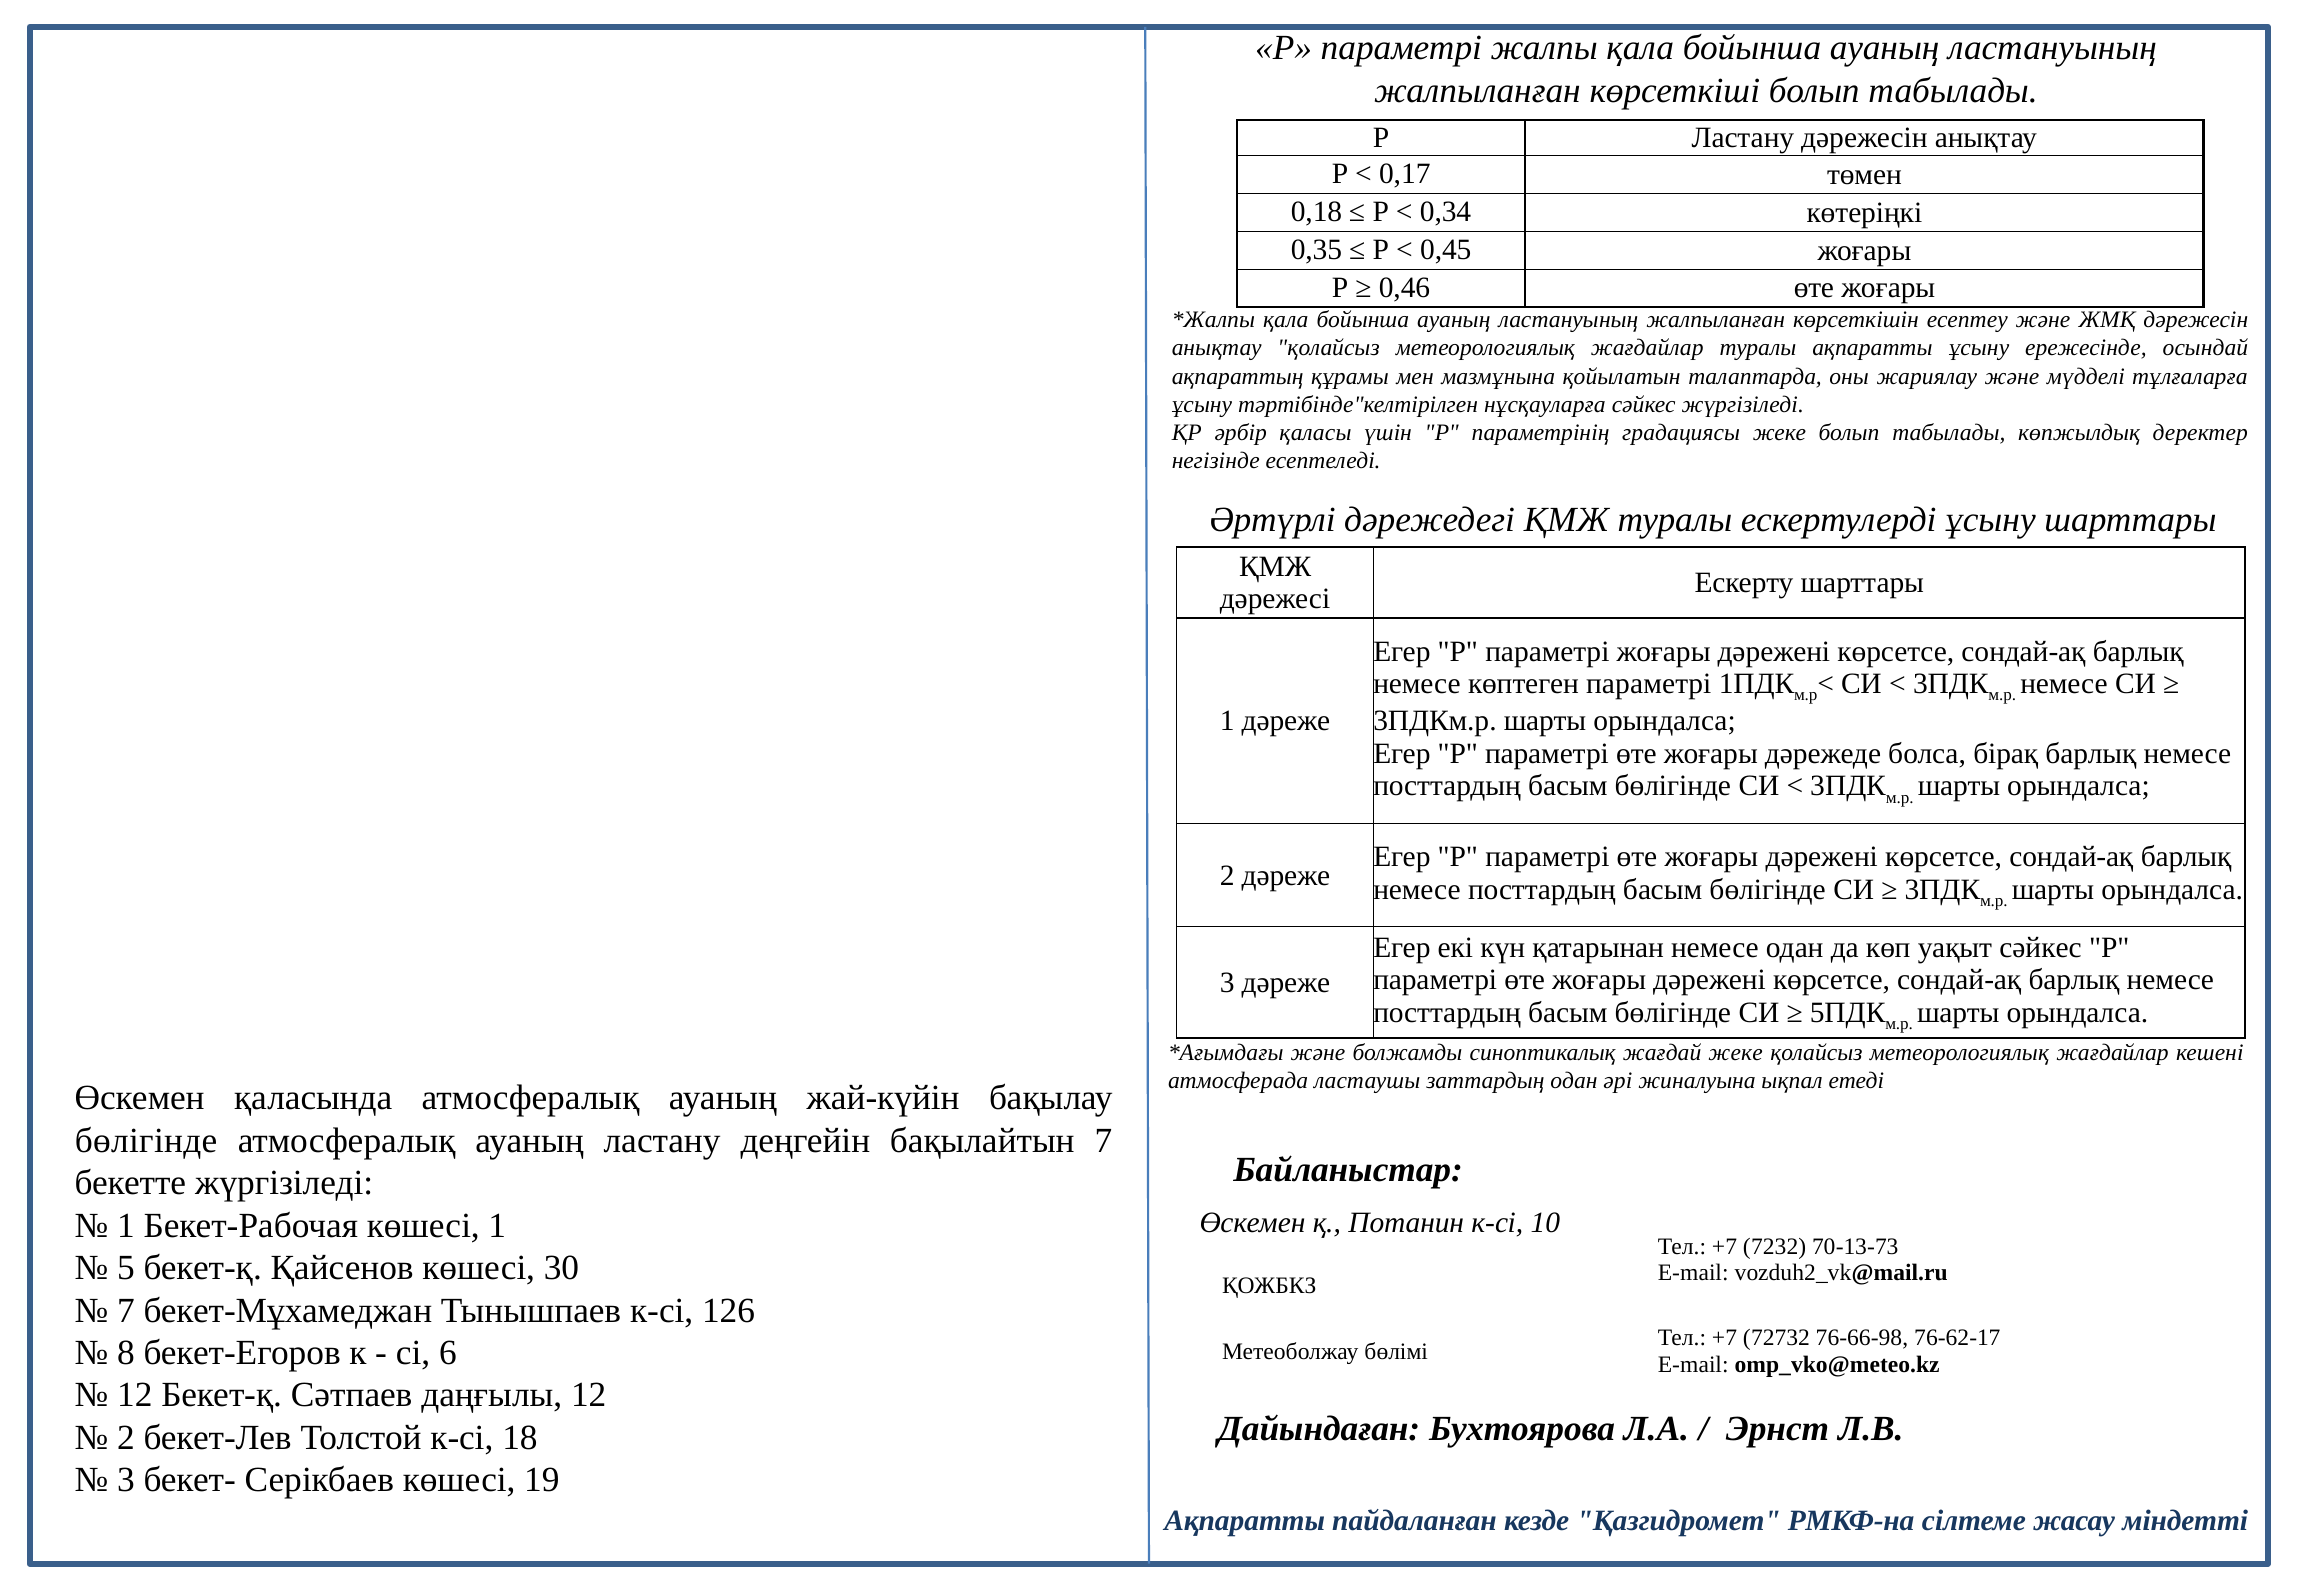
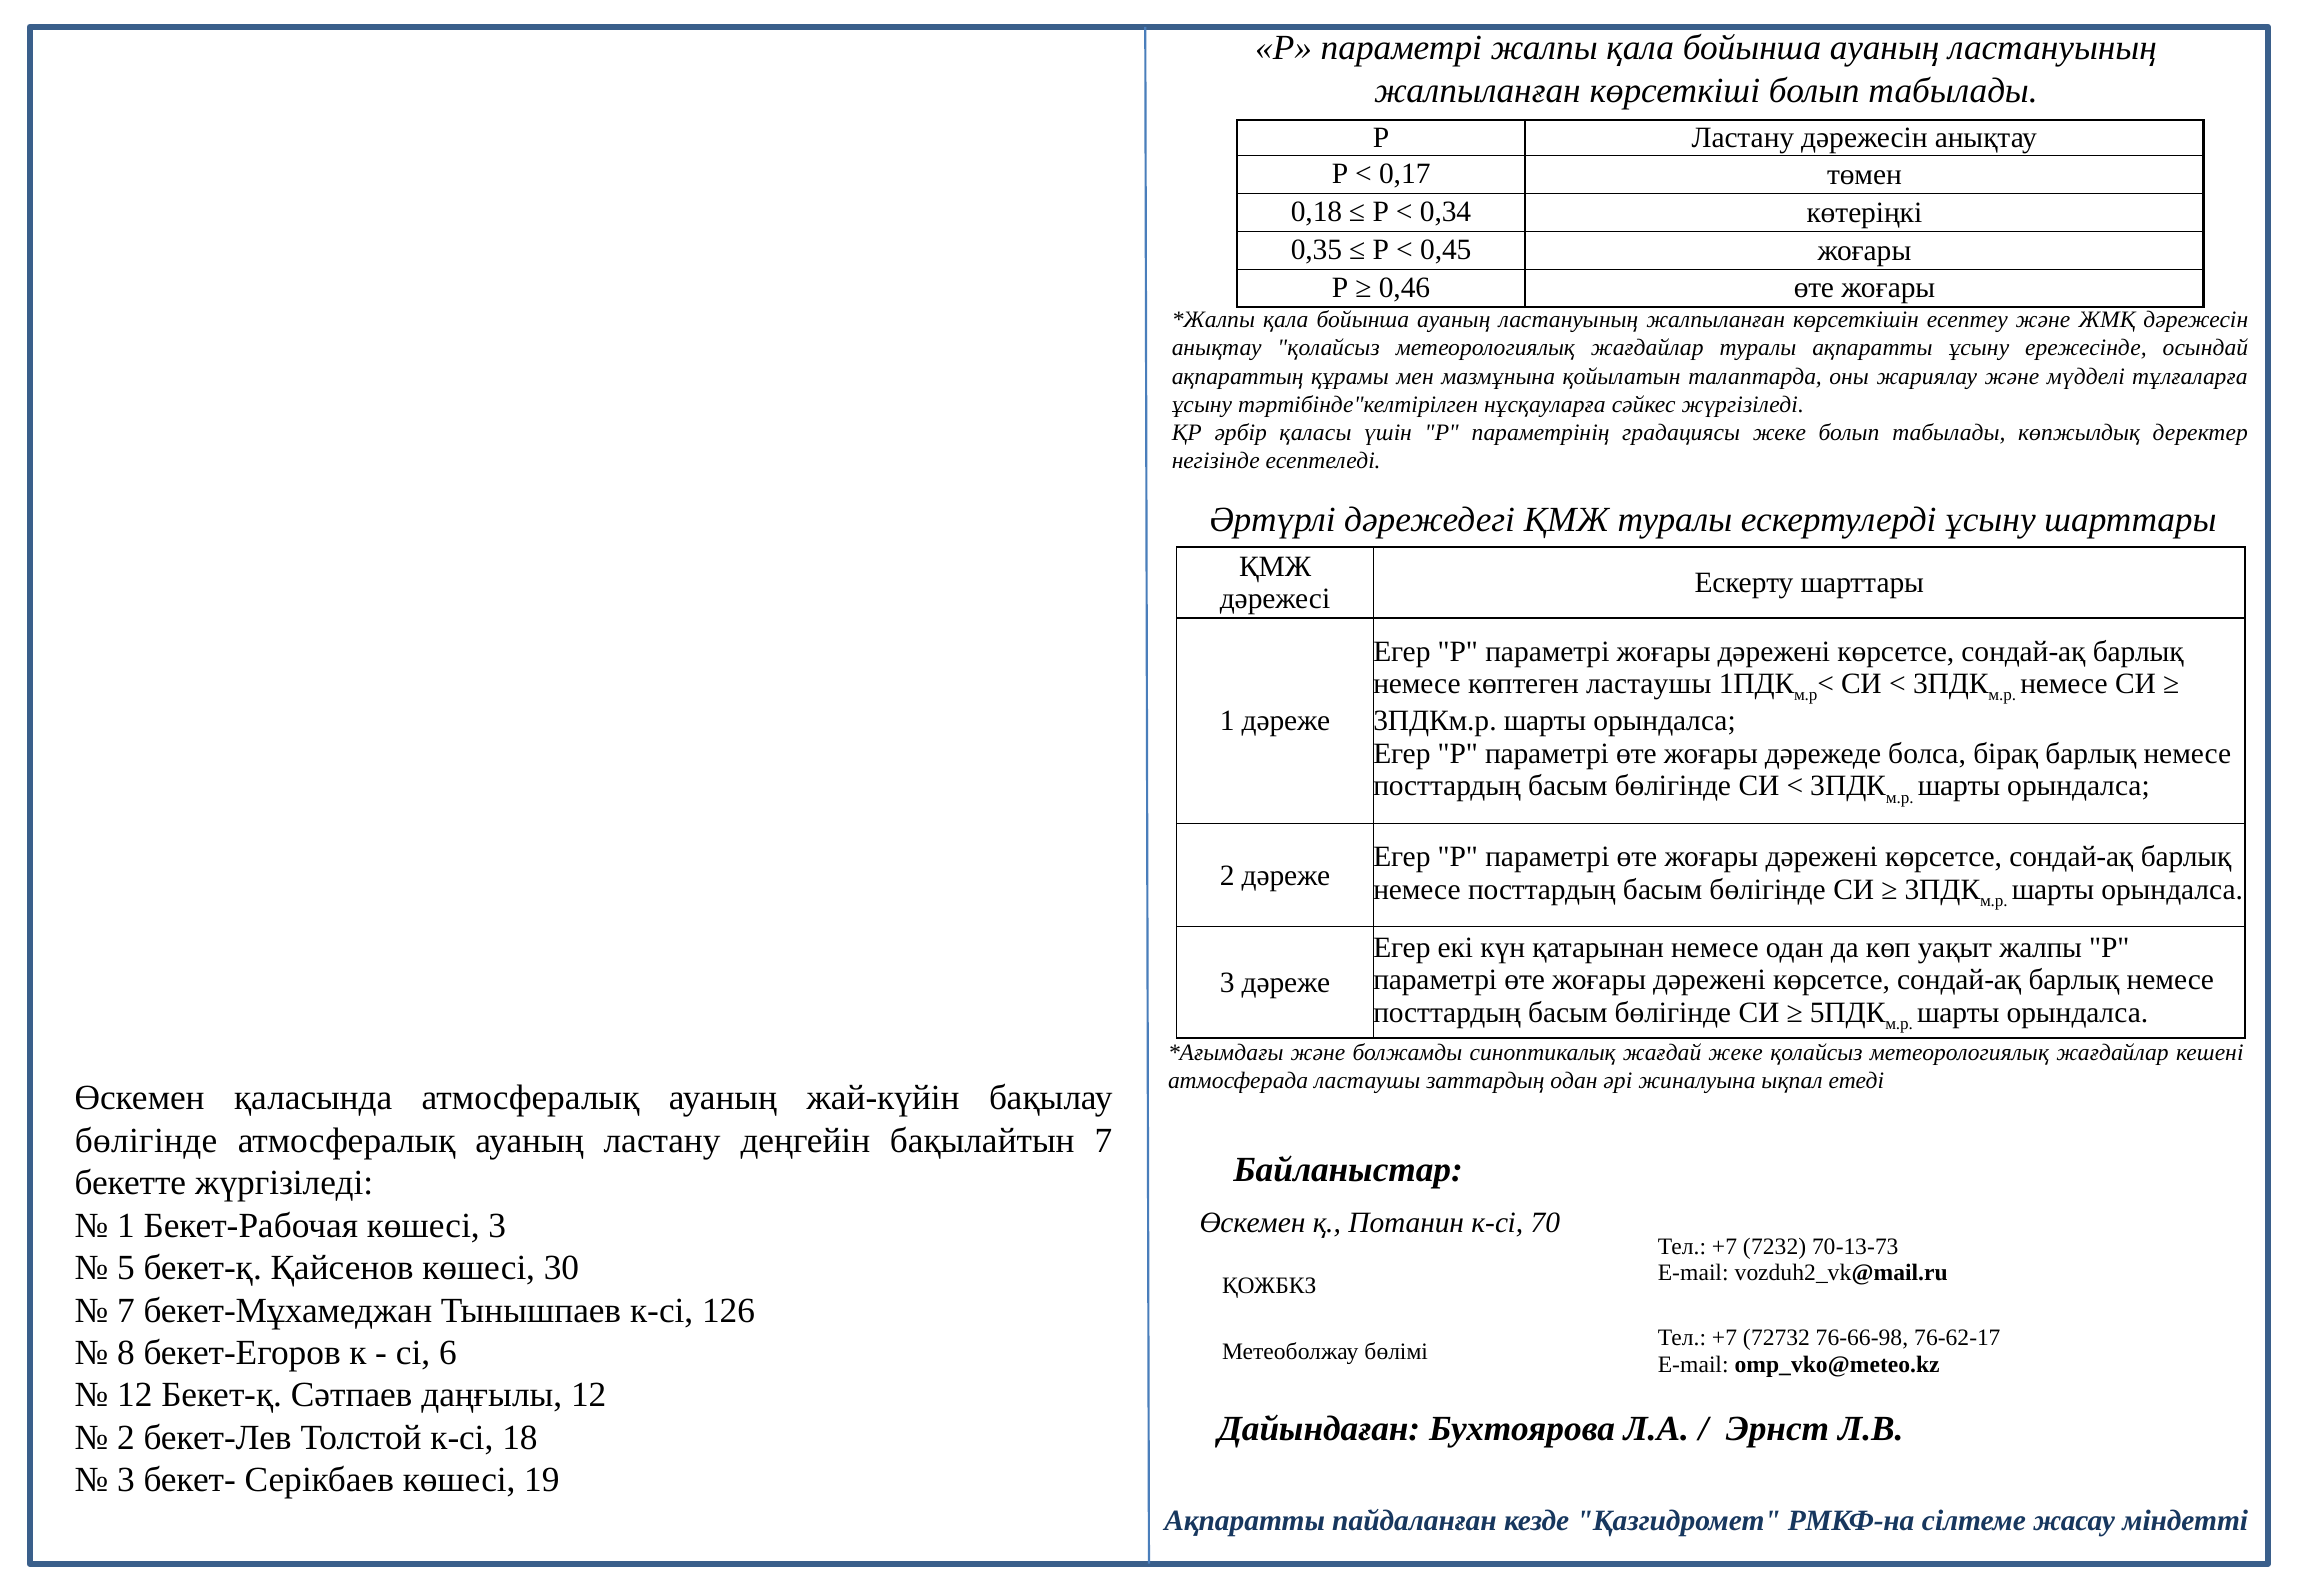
көптеген параметрі: параметрі -> ластаушы (1649, 684)
уақыт сәйкес: сәйкес -> жалпы (2041, 948)
10: 10 -> 70 (1545, 1222)
көшесі 1: 1 -> 3 (497, 1225)
